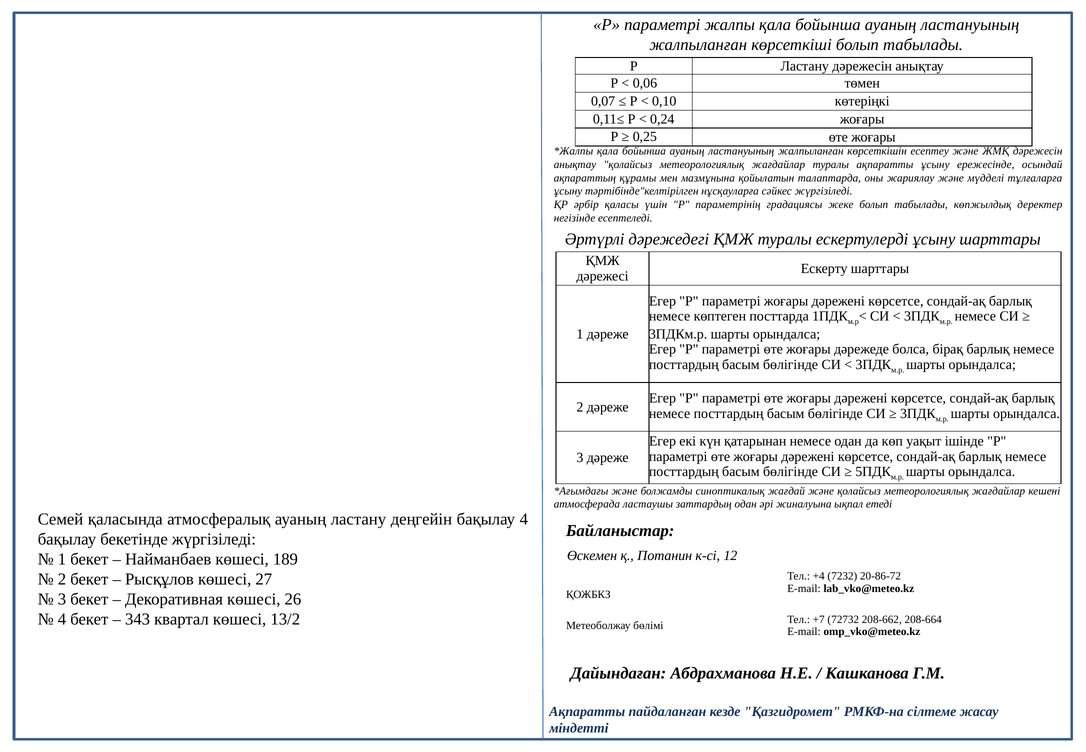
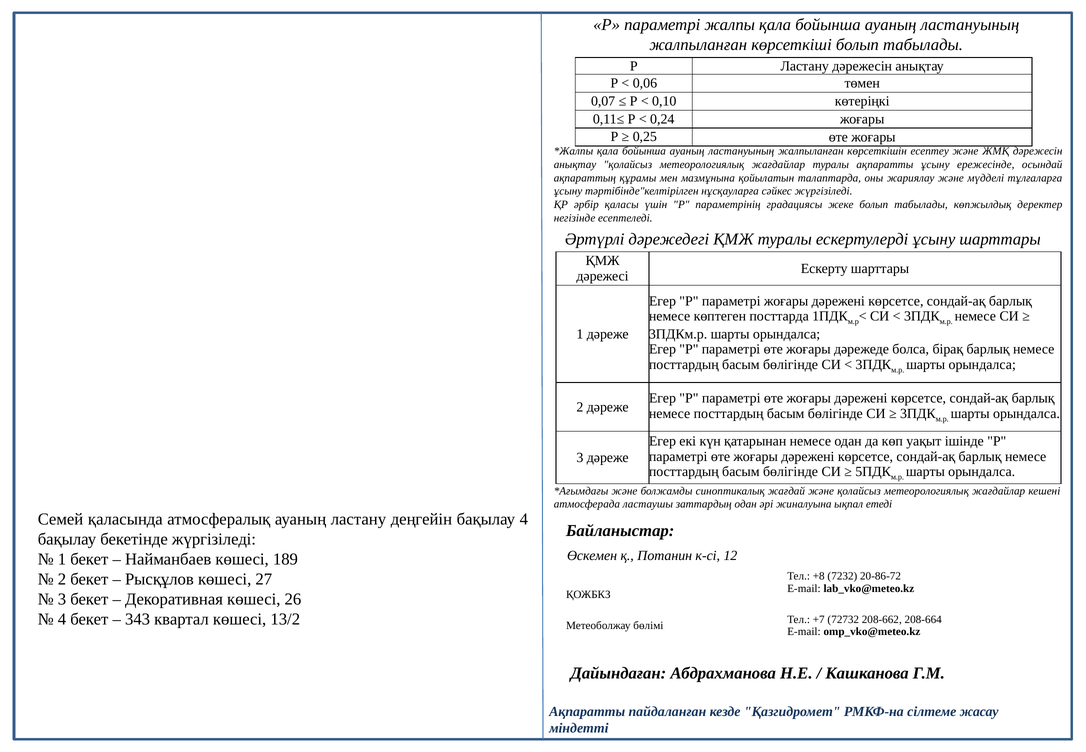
+4: +4 -> +8 (819, 576)
